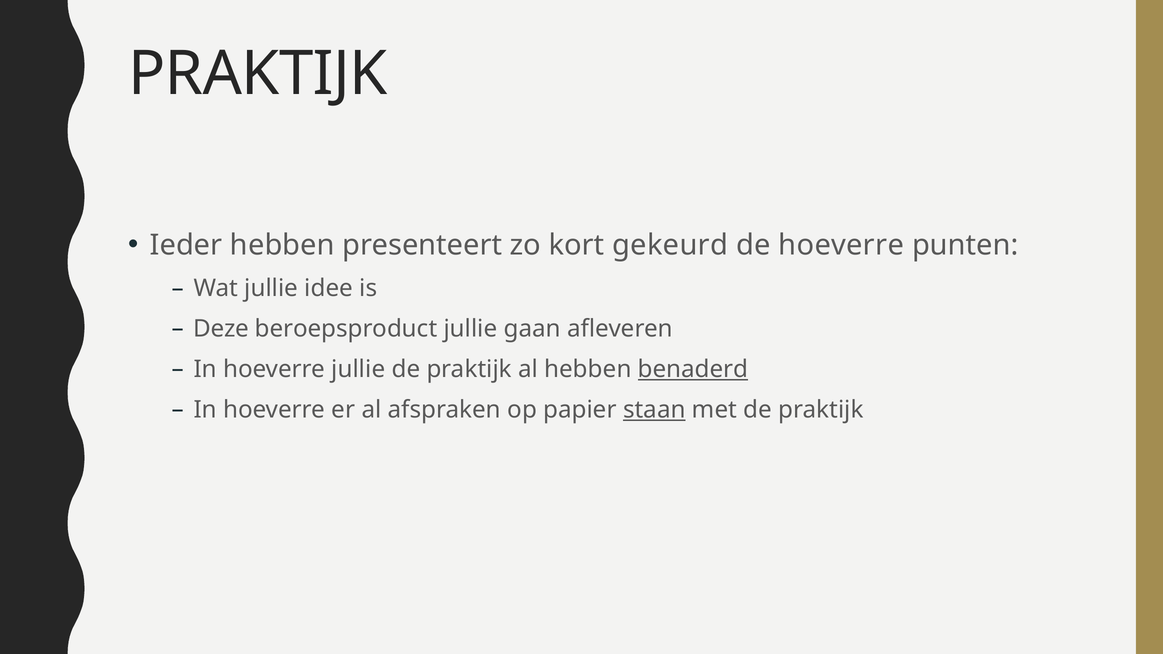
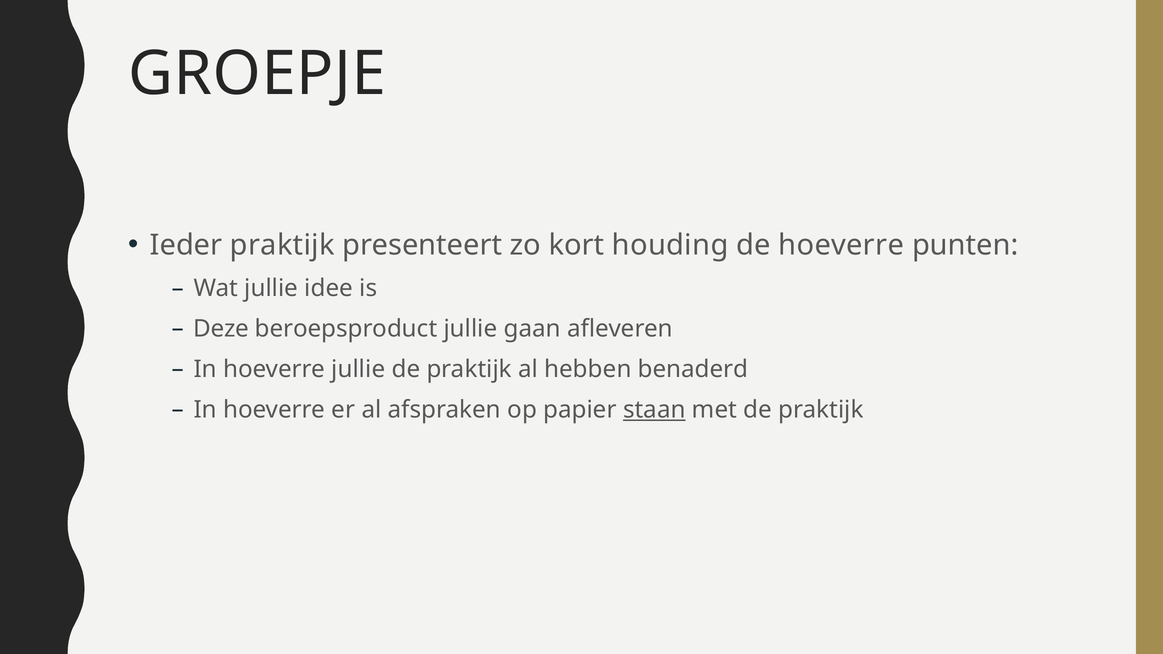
PRAKTIJK: PRAKTIJK -> GROEPJE (257, 74)
Ieder hebben: hebben -> praktijk (282, 245)
gekeurd: gekeurd -> houding (670, 245)
benaderd underline: present -> none (693, 369)
